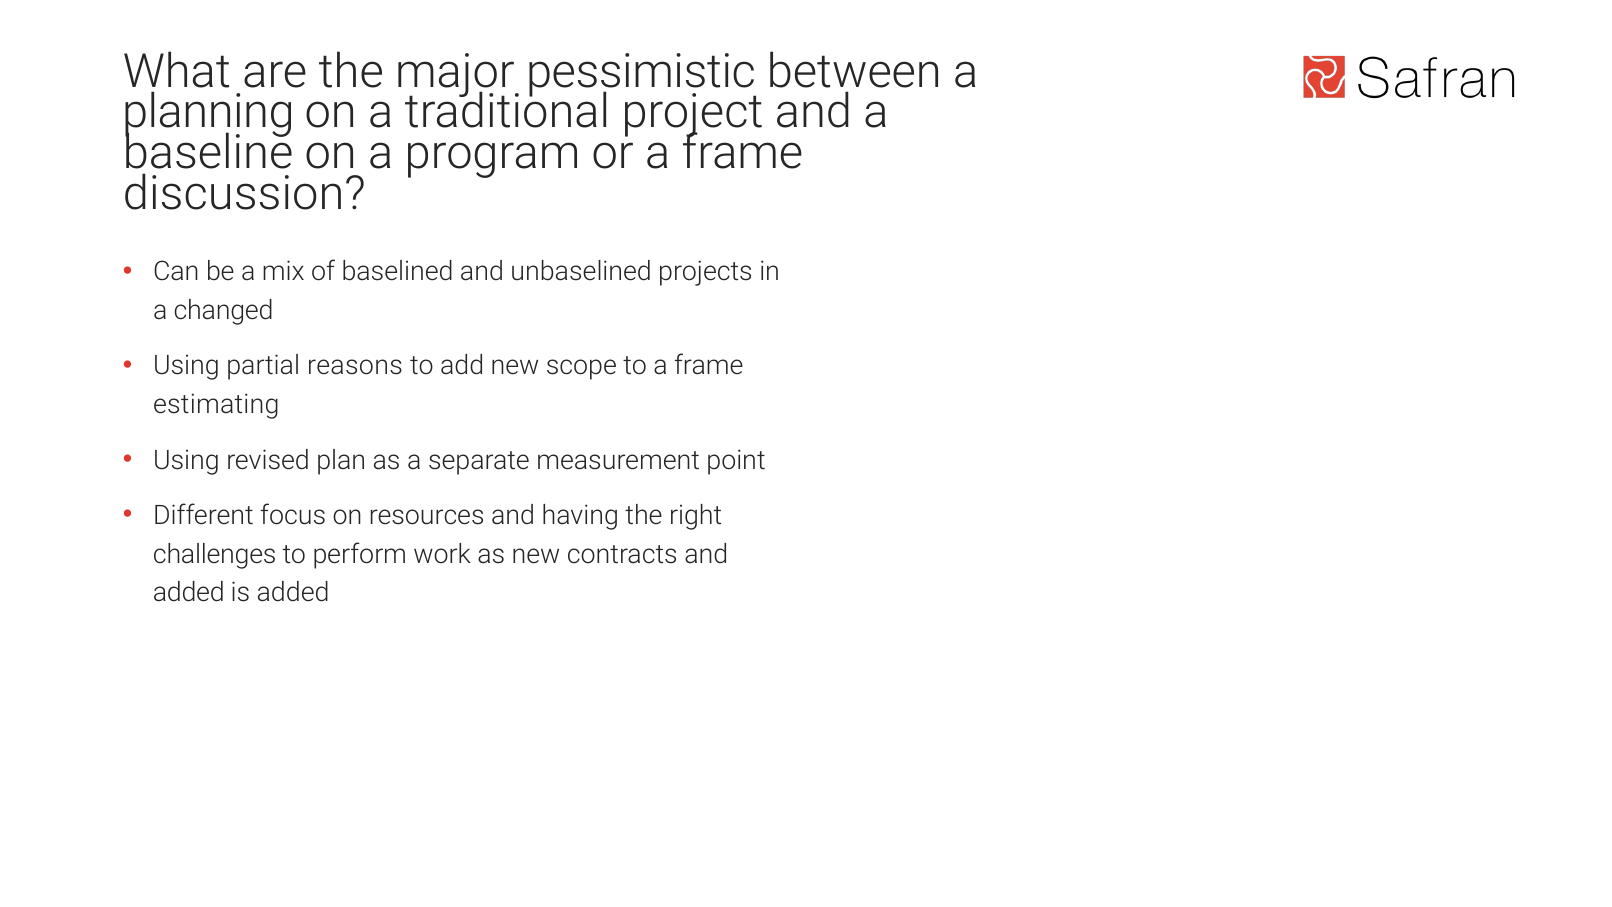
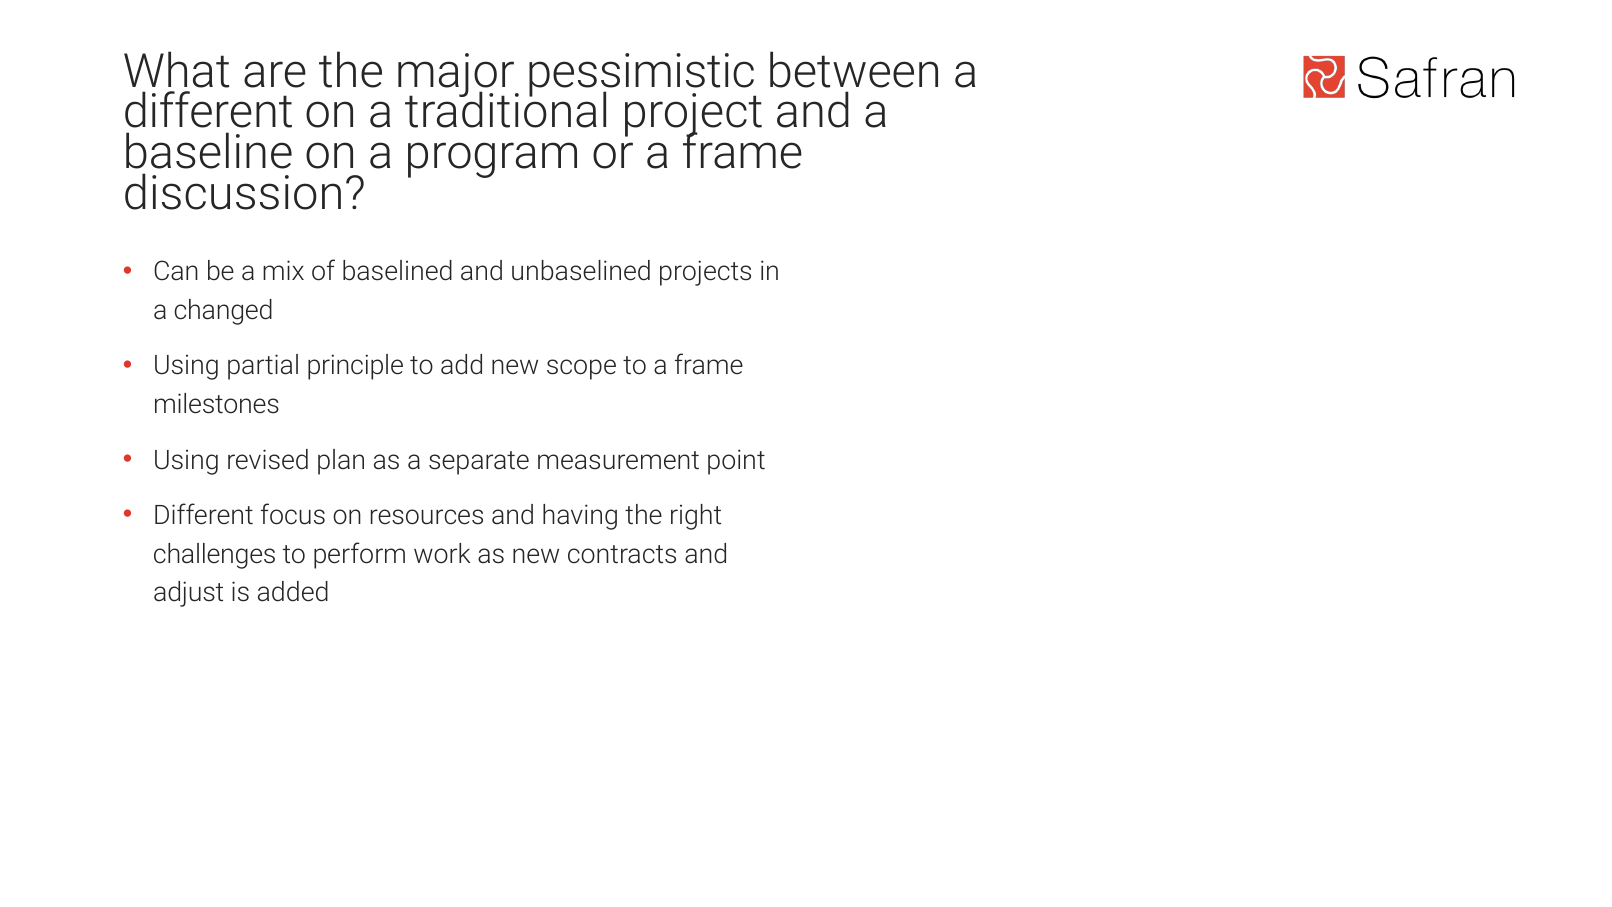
planning: planning -> different (208, 112)
reasons: reasons -> principle (355, 366)
estimating: estimating -> milestones (217, 405)
added: added -> adjust (189, 593)
